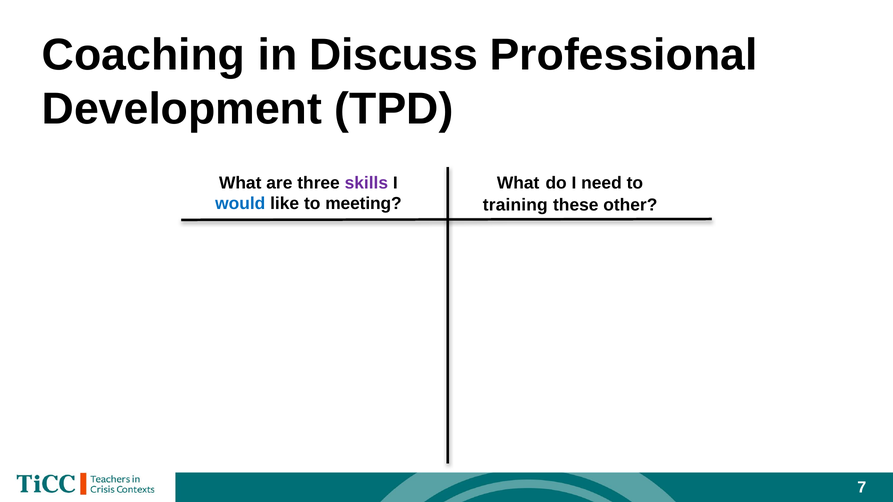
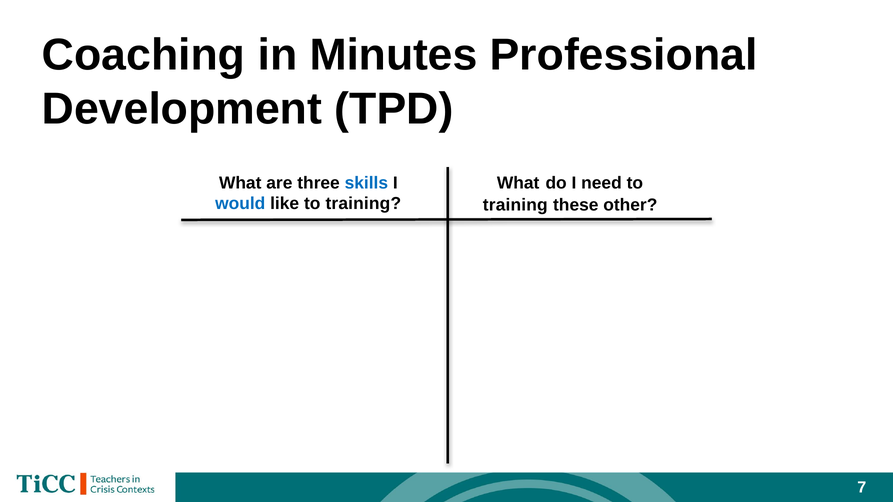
Discuss: Discuss -> Minutes (394, 55)
skills colour: purple -> blue (366, 183)
like to meeting: meeting -> training (363, 204)
